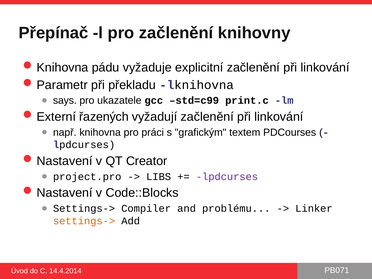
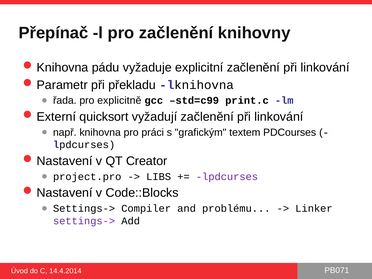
says: says -> řada (65, 101)
ukazatele: ukazatele -> explicitně (119, 101)
řazených: řazených -> quicksort (104, 117)
settings-> colour: orange -> purple (84, 221)
